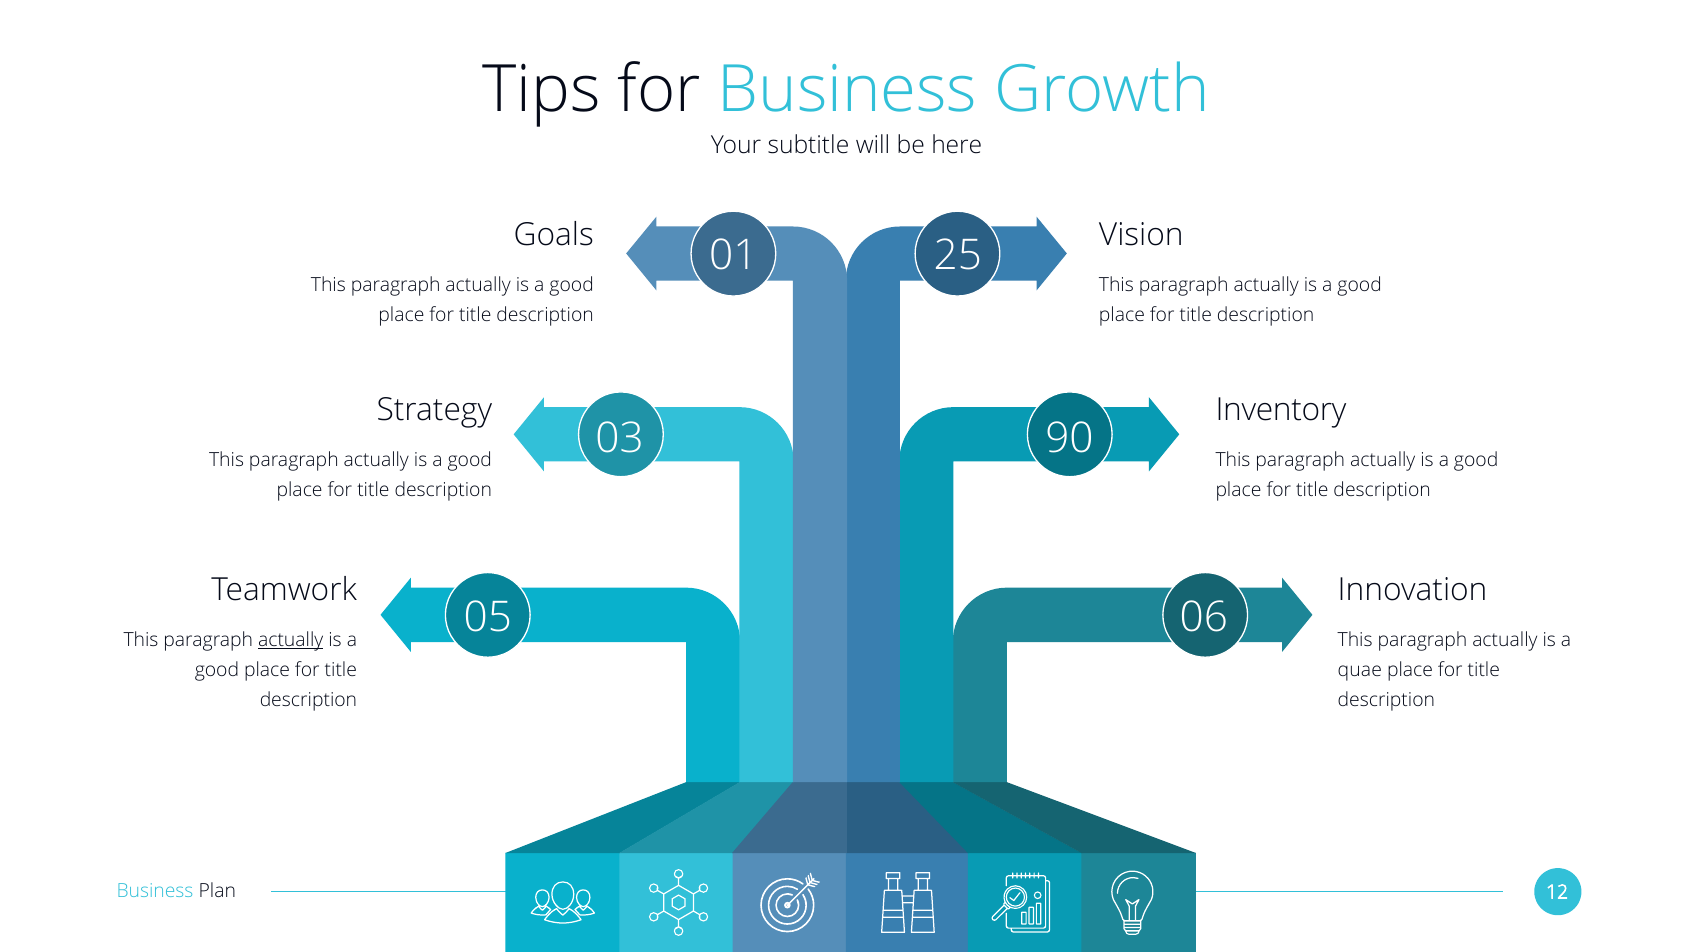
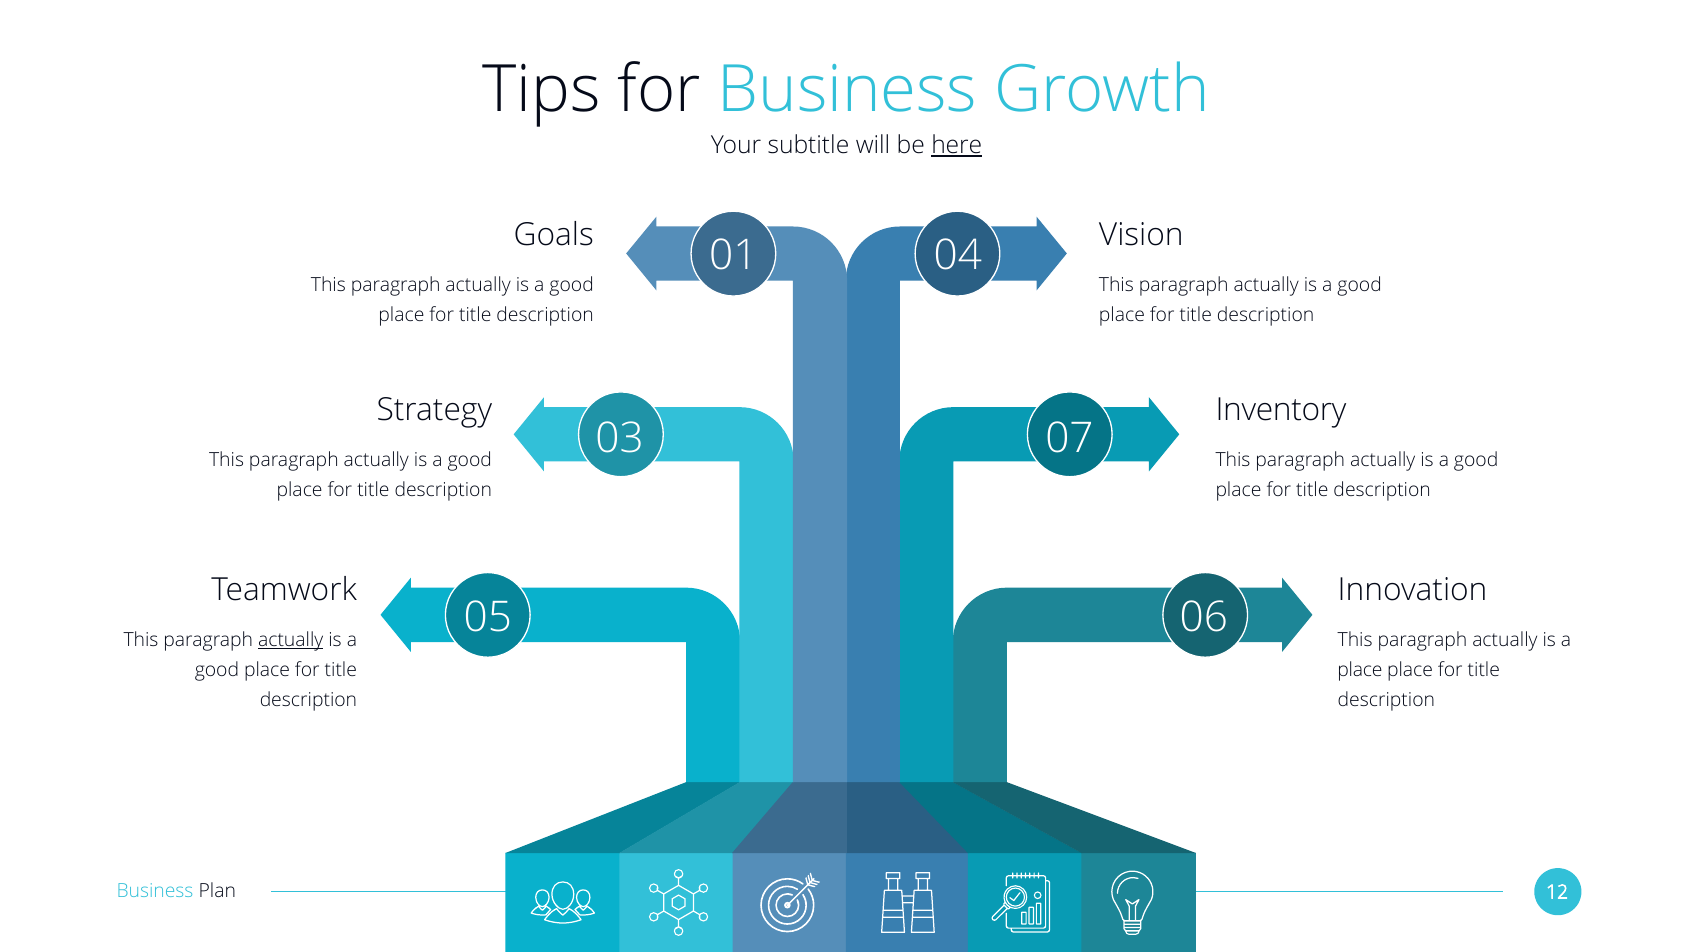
here underline: none -> present (957, 145)
25: 25 -> 04 (958, 256)
90: 90 -> 07 (1069, 439)
quae: quae -> place (1360, 670)
